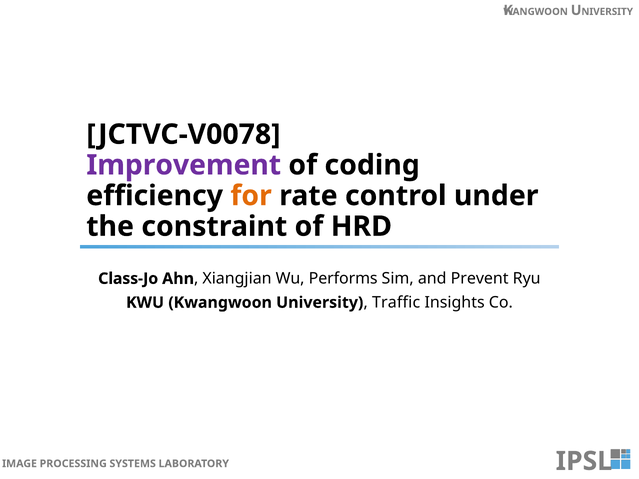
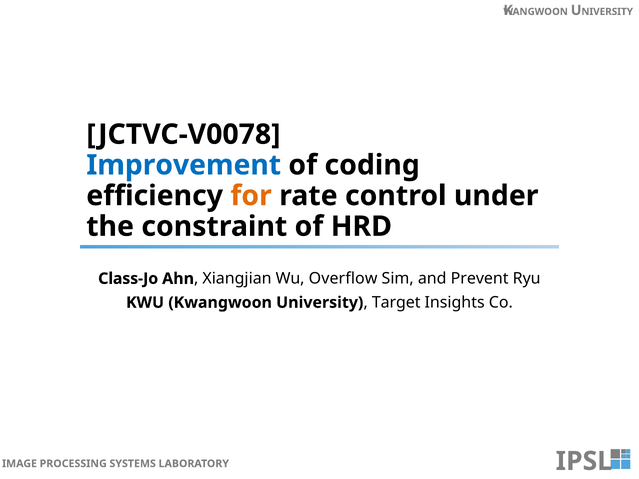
Improvement colour: purple -> blue (184, 165)
Performs: Performs -> Overflow (343, 279)
Traffic: Traffic -> Target (396, 303)
